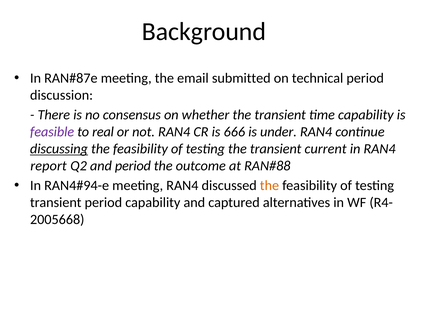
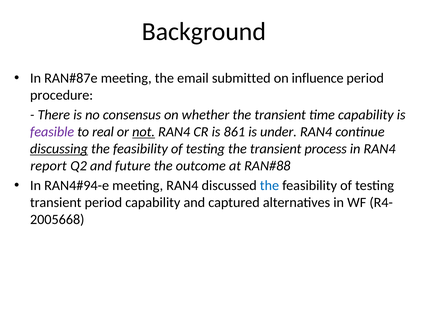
technical: technical -> influence (318, 78)
discussion: discussion -> procedure (62, 95)
not underline: none -> present (144, 132)
666: 666 -> 861 (234, 132)
current: current -> process (326, 149)
and period: period -> future (133, 166)
the colour: orange -> blue (269, 186)
